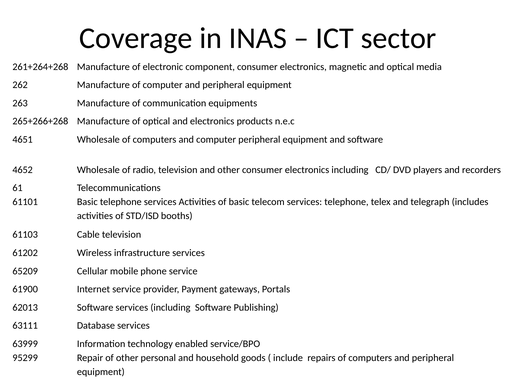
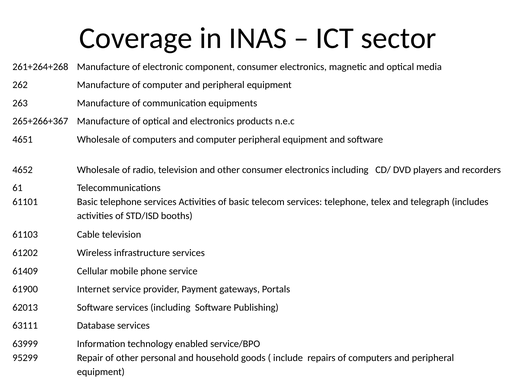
265+266+268: 265+266+268 -> 265+266+367 (40, 121)
65209: 65209 -> 61409 (25, 271)
